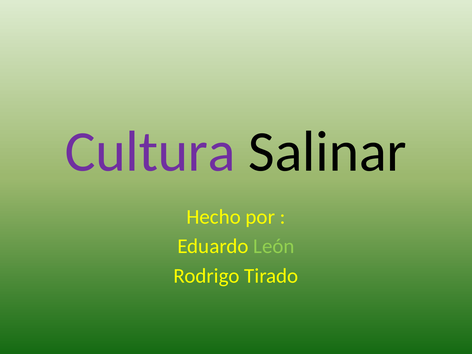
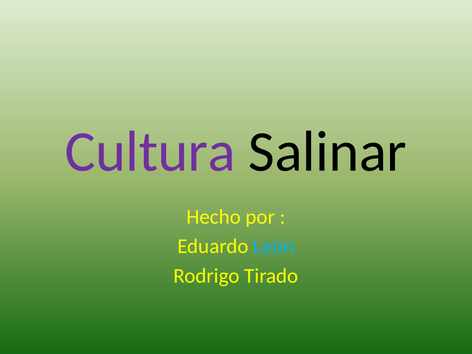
León colour: light green -> light blue (274, 246)
